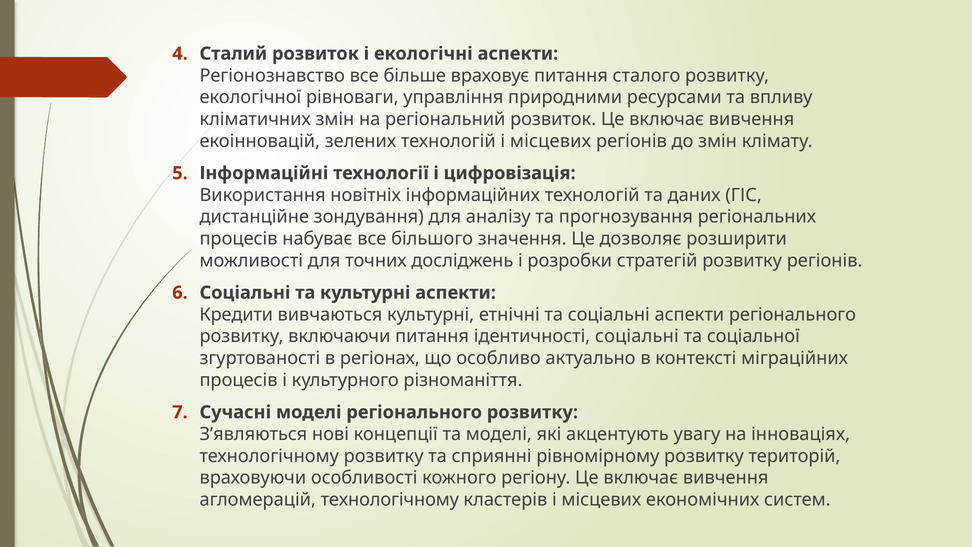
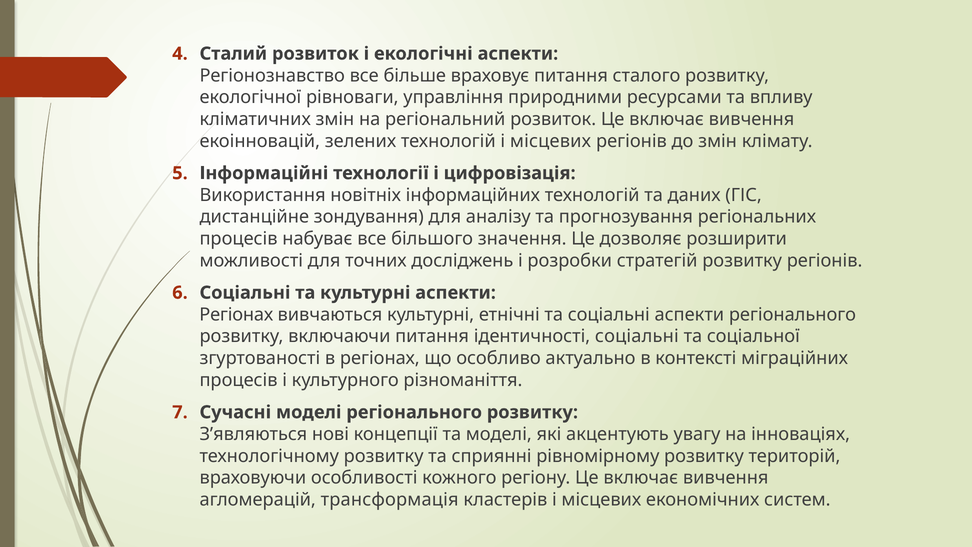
Кредити: Кредити -> Регіонах (236, 314)
агломерацій технологічному: технологічному -> трансформація (390, 500)
